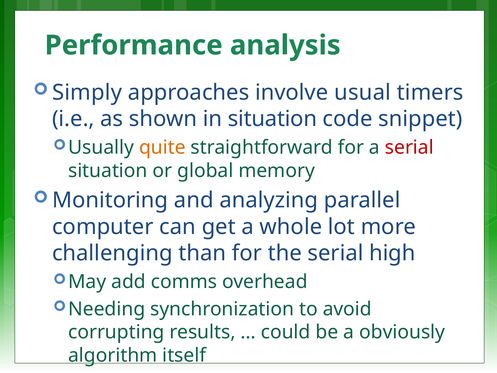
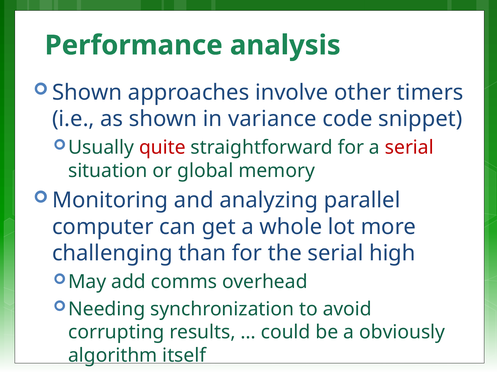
Simply: Simply -> Shown (87, 92)
usual: usual -> other (363, 92)
in situation: situation -> variance (272, 119)
quite colour: orange -> red (162, 147)
